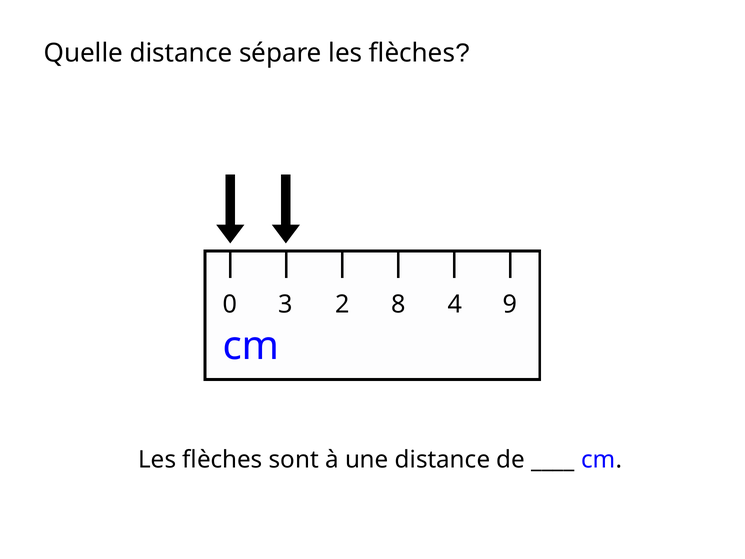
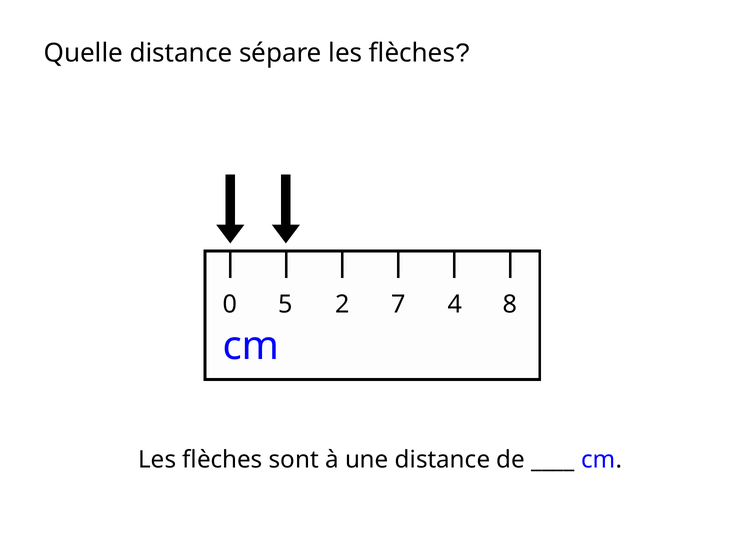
3: 3 -> 5 (286, 304)
8: 8 -> 7 (398, 304)
9: 9 -> 8 (510, 304)
